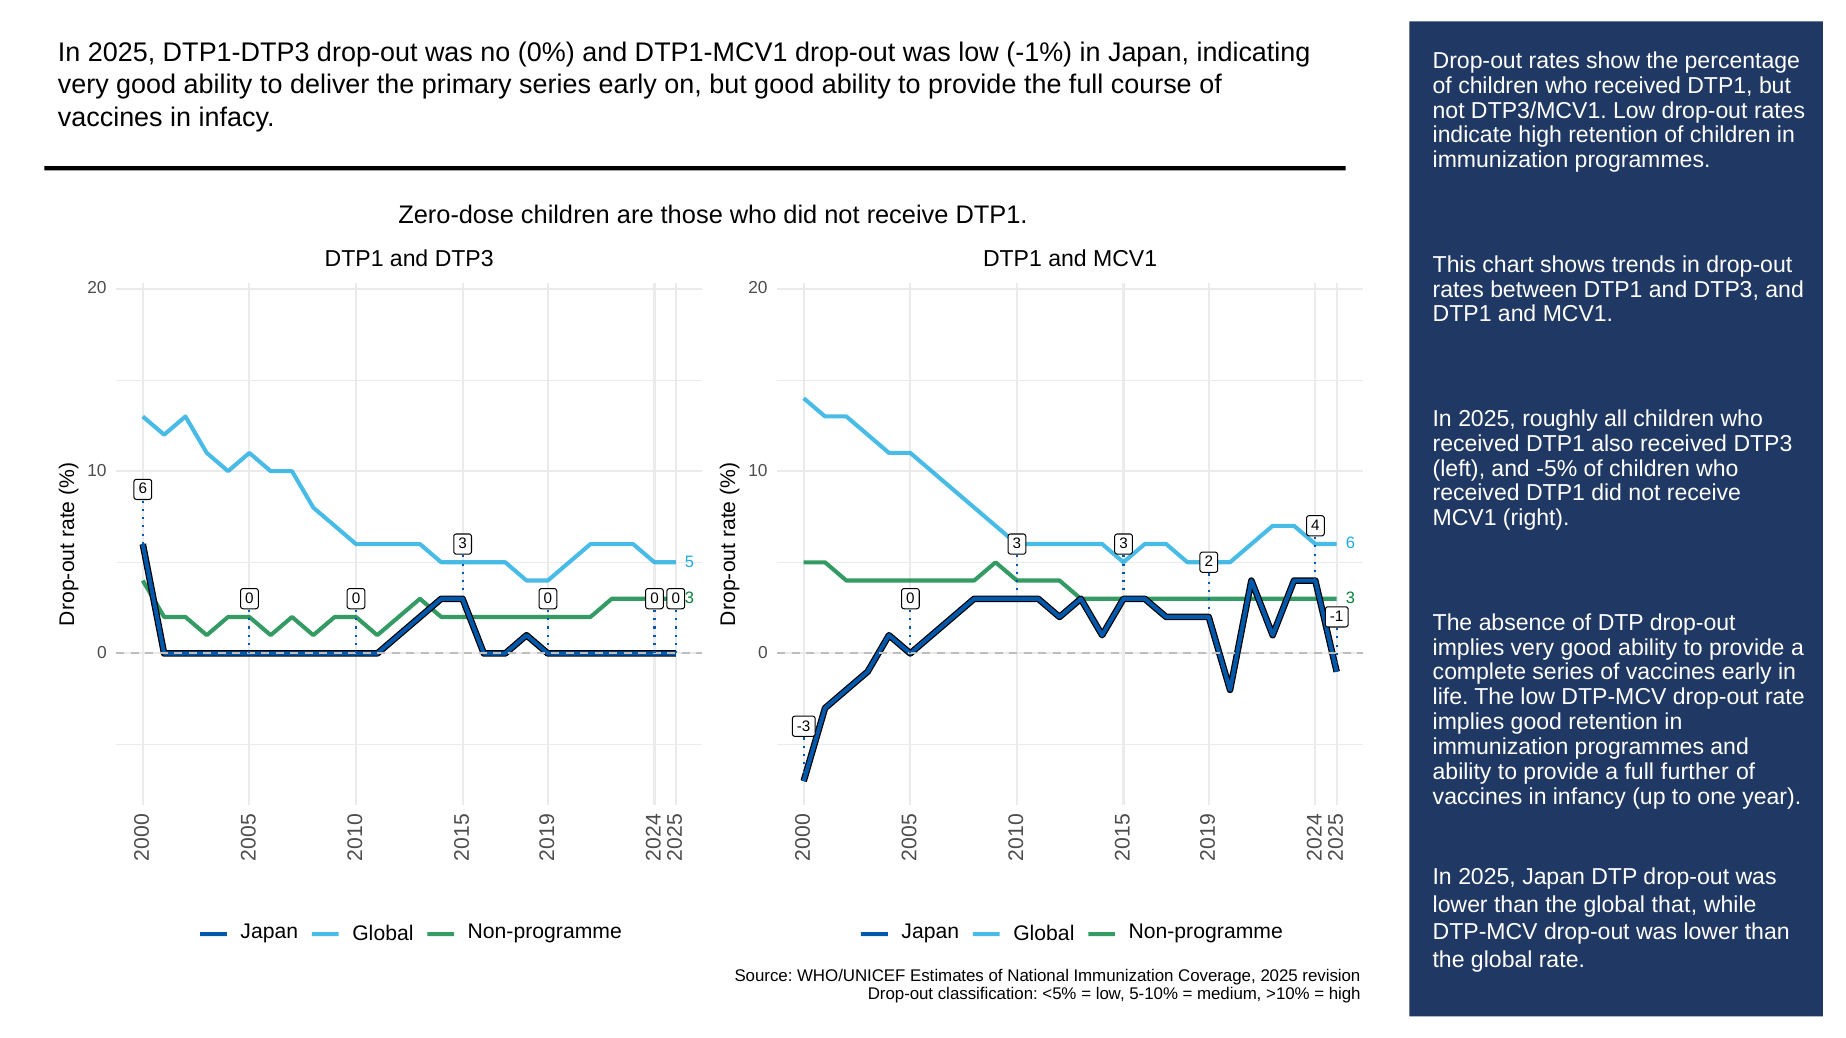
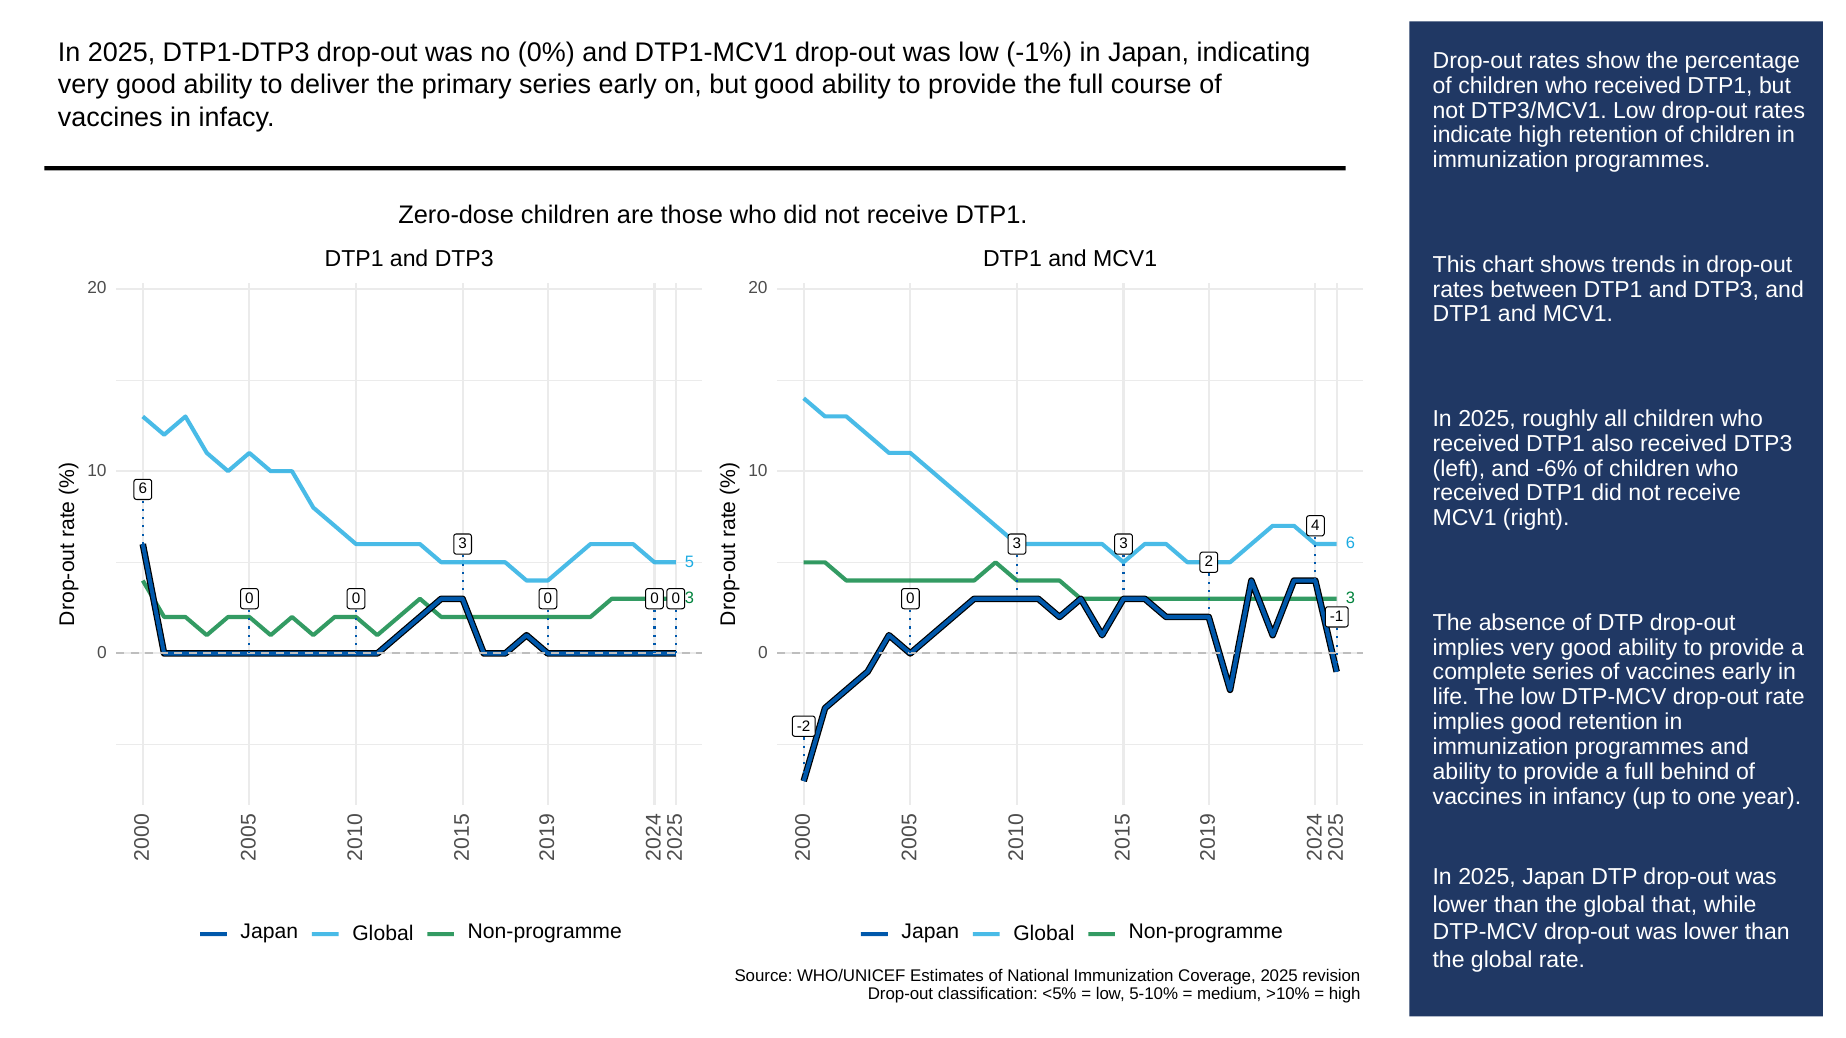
-5%: -5% -> -6% (1557, 469)
-3: -3 -> -2 (804, 726)
further: further -> behind (1695, 772)
